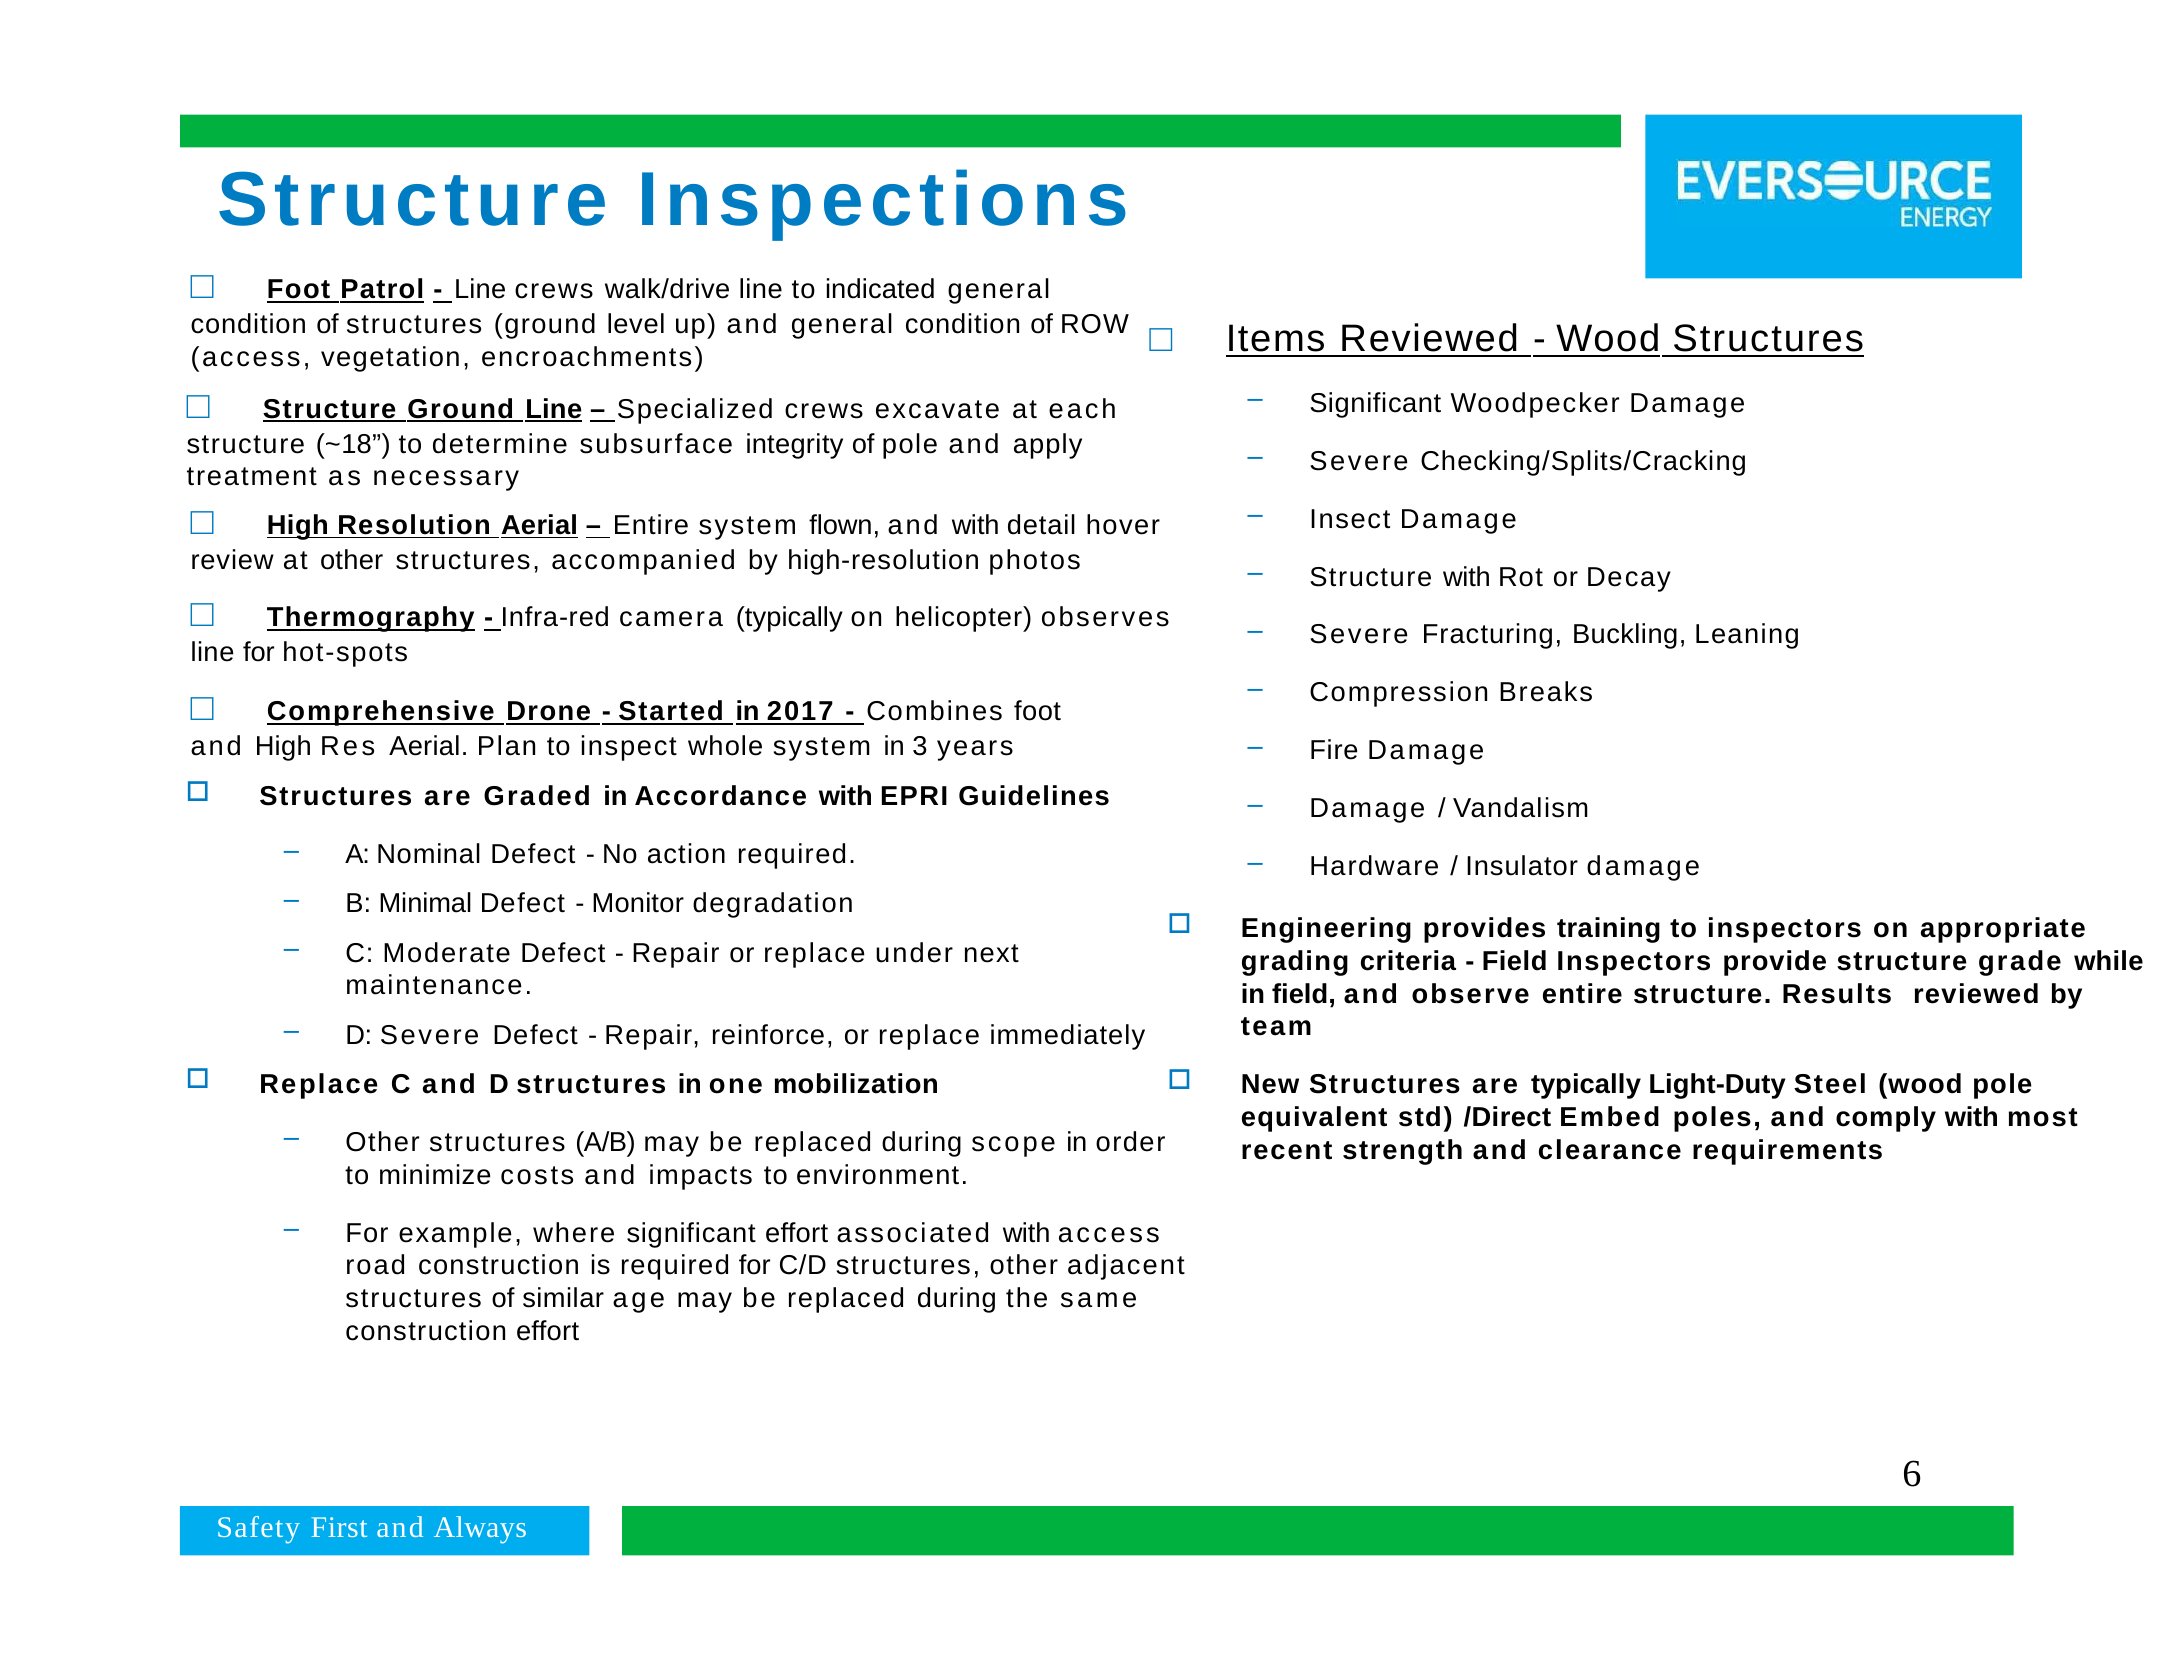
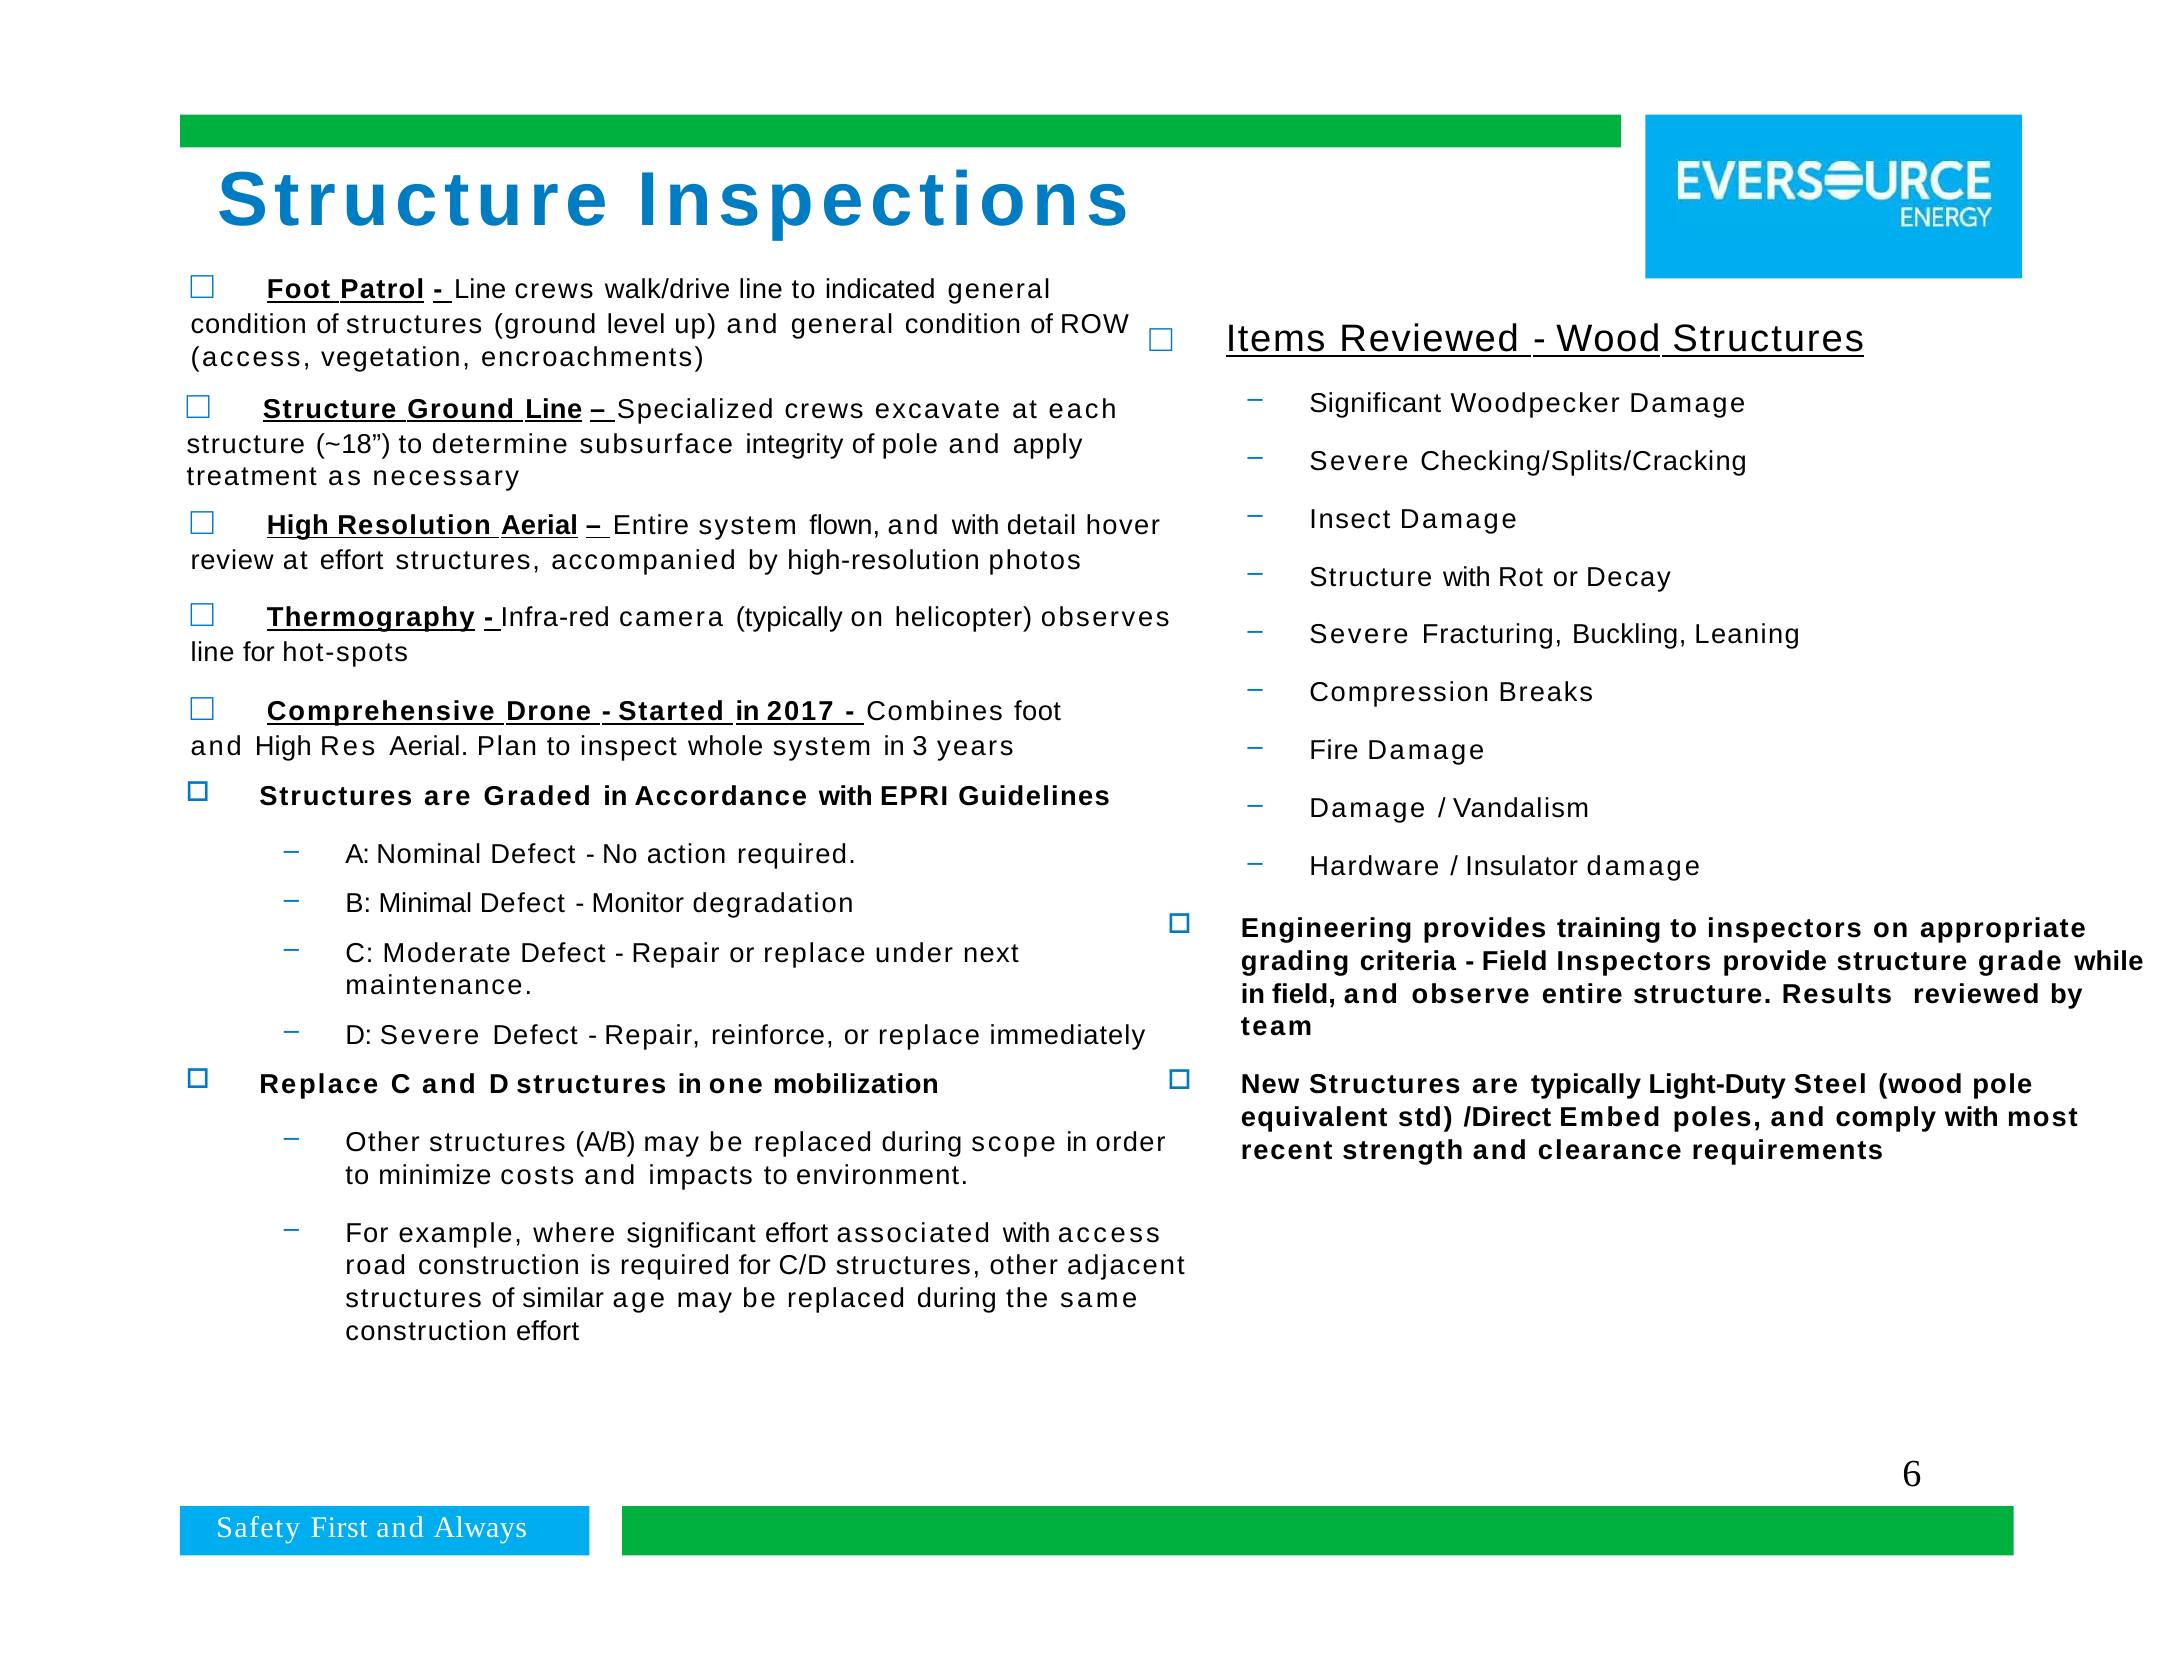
at other: other -> effort (352, 560)
